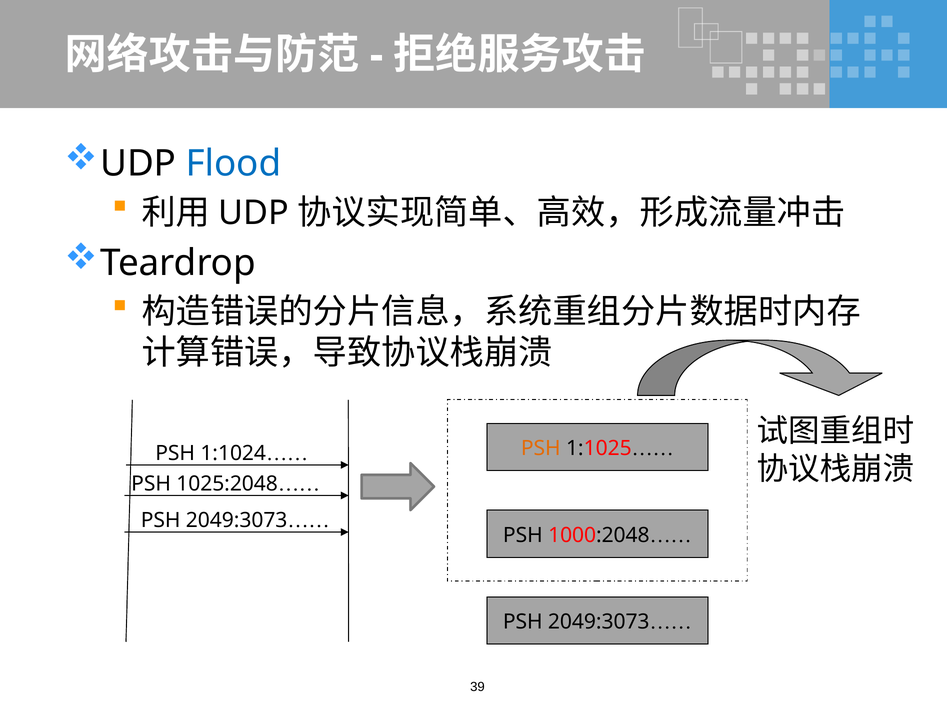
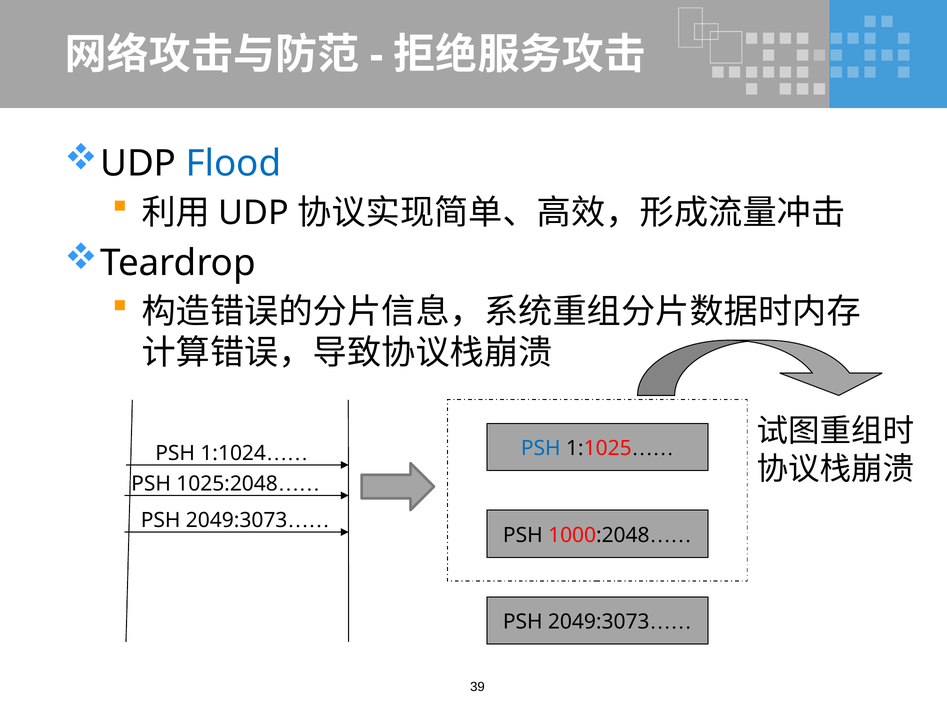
PSH colour: orange -> blue (541, 449)
